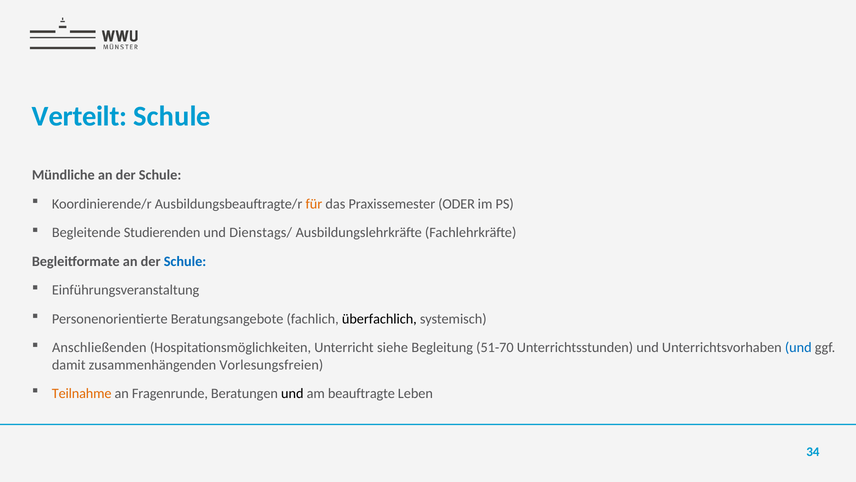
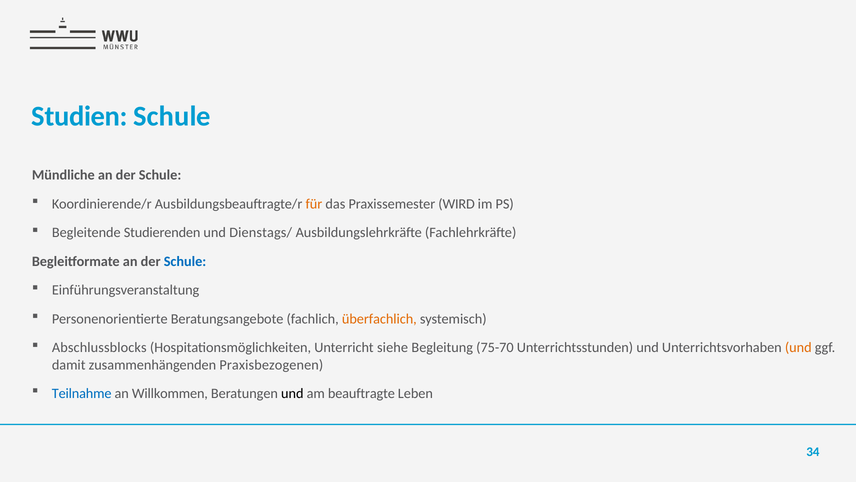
Verteilt: Verteilt -> Studien (80, 116)
ODER: ODER -> WIRD (457, 204)
überfachlich colour: black -> orange (379, 319)
Anschließenden: Anschließenden -> Abschlussblocks (99, 347)
51-70: 51-70 -> 75-70 (495, 347)
und colour: blue -> orange (798, 347)
Vorlesungsfreien: Vorlesungsfreien -> Praxisbezogenen (271, 364)
Teilnahme colour: orange -> blue (82, 393)
Fragenrunde: Fragenrunde -> Willkommen (170, 393)
